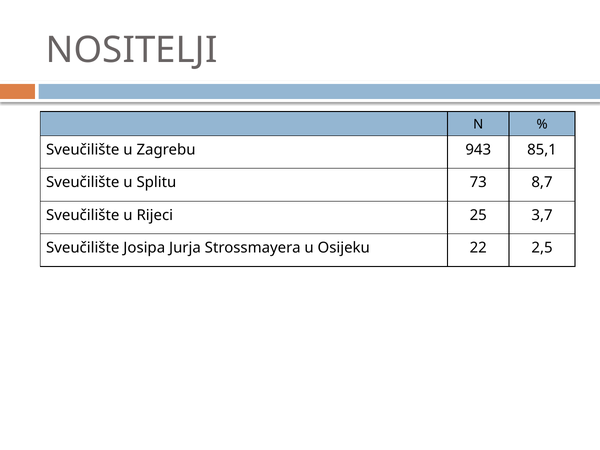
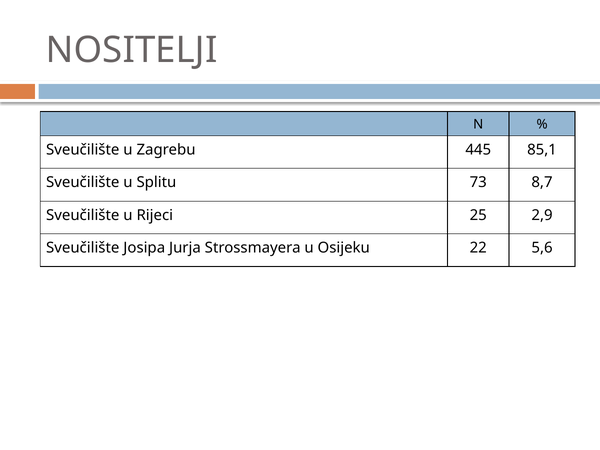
943: 943 -> 445 (478, 150)
3,7: 3,7 -> 2,9 (542, 215)
2,5: 2,5 -> 5,6 (542, 248)
